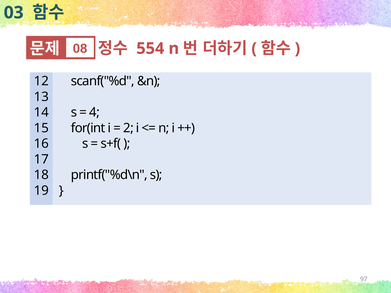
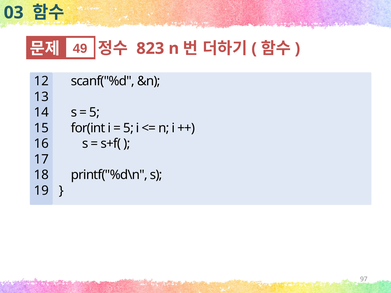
554: 554 -> 823 (150, 48)
08: 08 -> 49 (80, 49)
4: 4 -> 5 (94, 112)
2: 2 -> 5 (128, 128)
